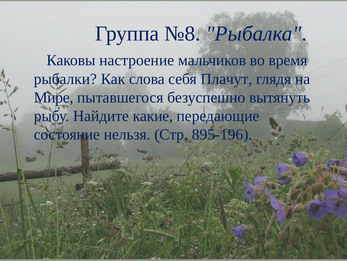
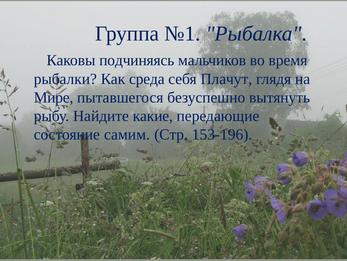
№8: №8 -> №1 (182, 34)
настроение: настроение -> подчиняясь (137, 60)
слова: слова -> среда (147, 79)
нельзя: нельзя -> самим (127, 134)
895-196: 895-196 -> 153-196 (222, 134)
